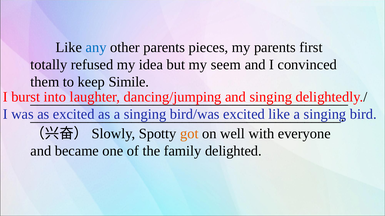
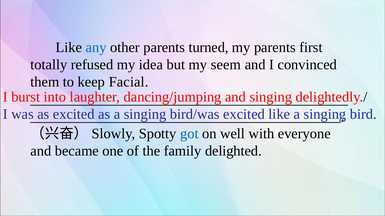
pieces: pieces -> turned (209, 47)
Simile: Simile -> Facial (129, 82)
got colour: orange -> blue (189, 134)
